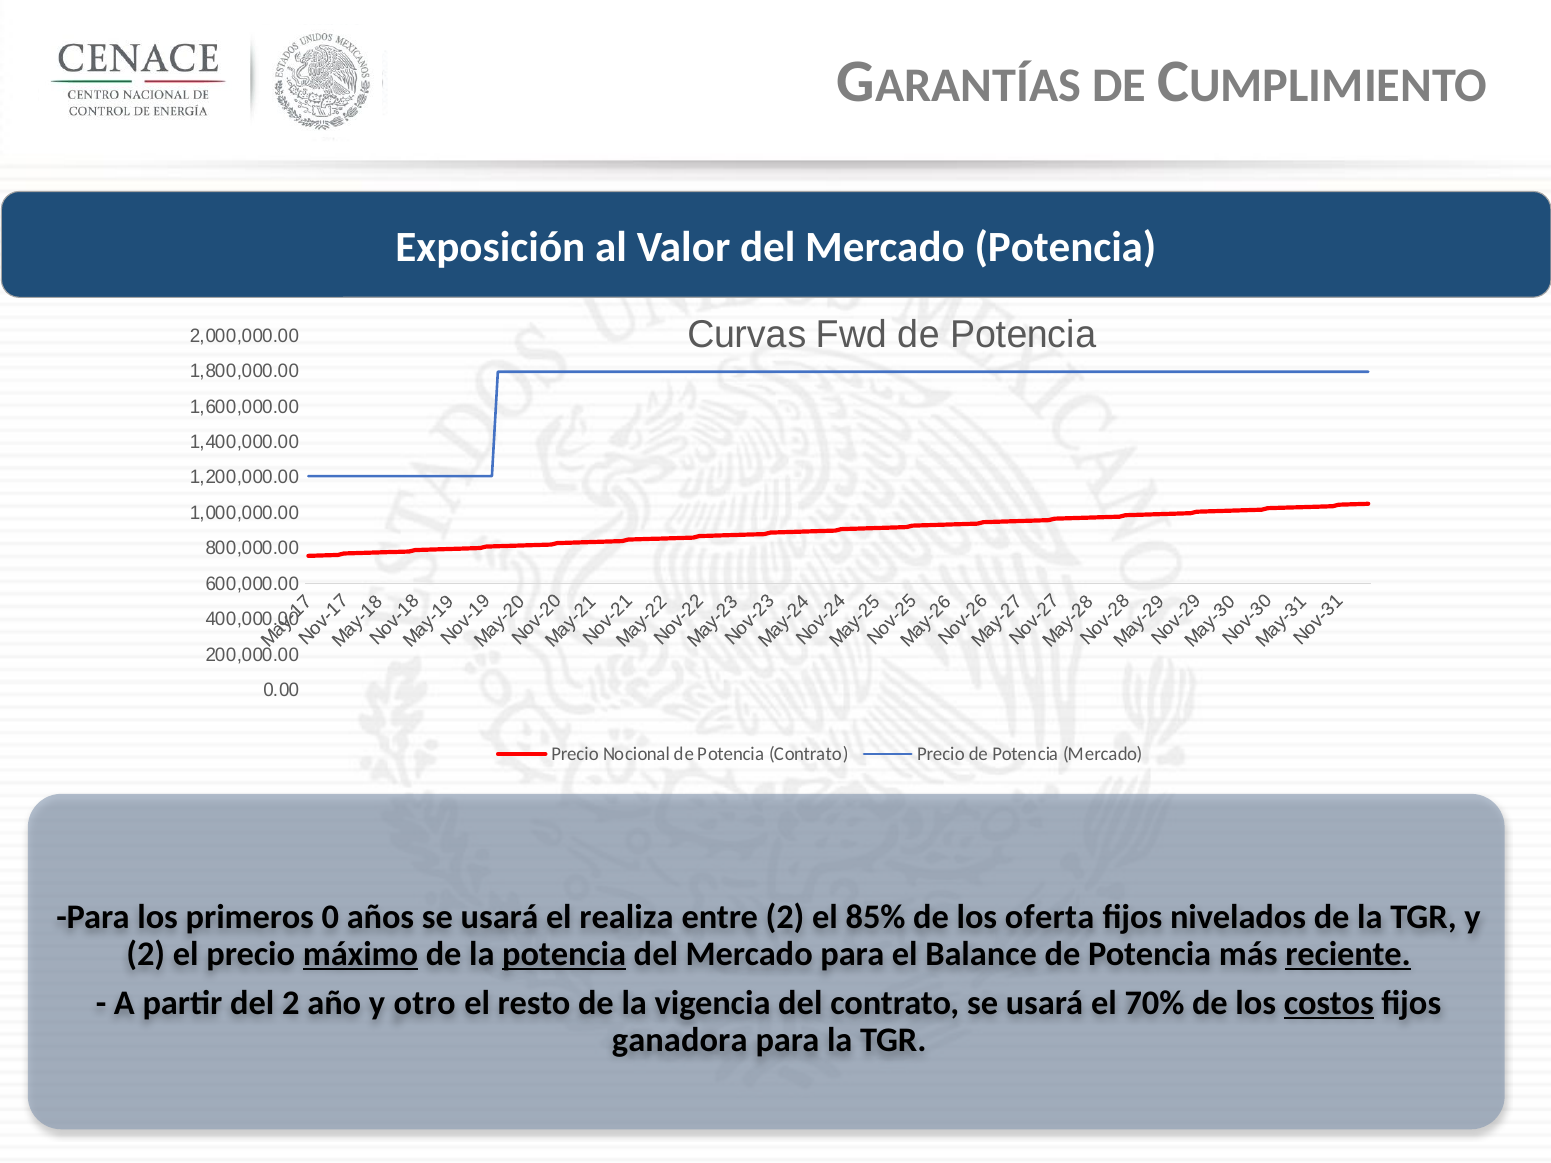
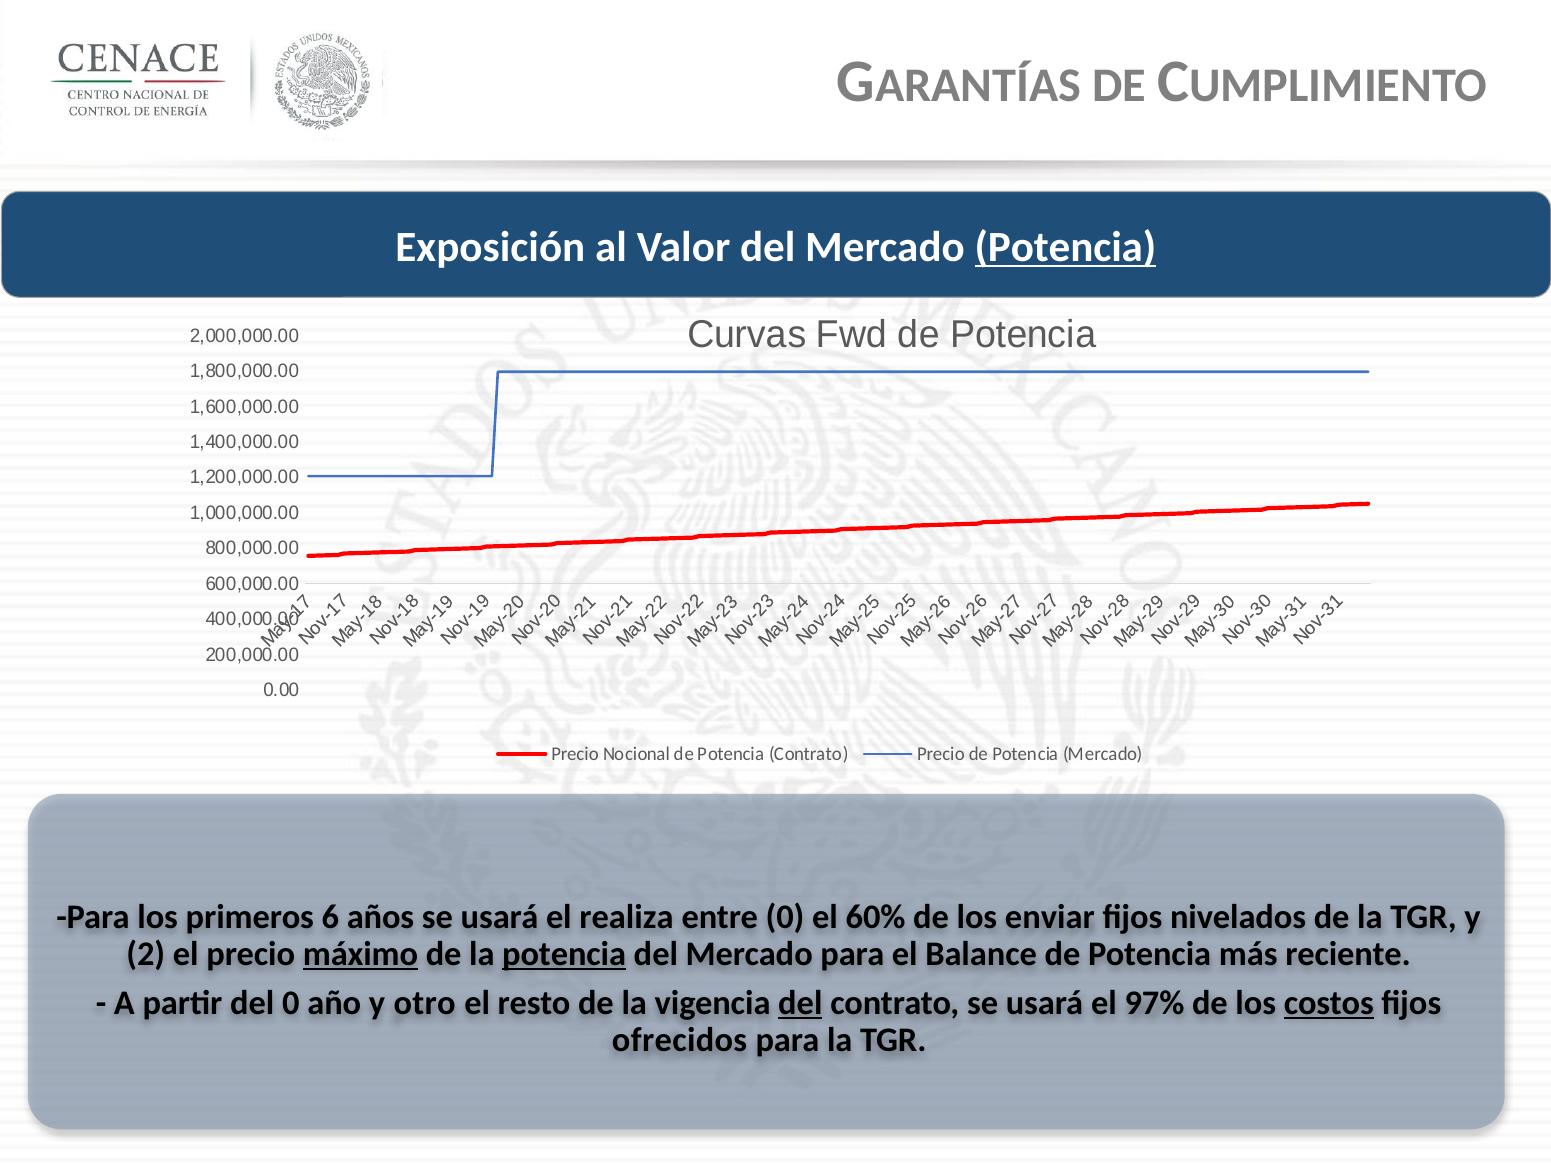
Potencia underline: none -> present (1065, 247)
0: 0 -> 6 (330, 917)
entre 2: 2 -> 0 (785, 917)
85%: 85% -> 60% (876, 917)
oferta: oferta -> enviar (1050, 917)
reciente underline: present -> none (1348, 954)
del 2: 2 -> 0 (291, 1004)
del underline: none -> present (800, 1004)
70%: 70% -> 97% (1154, 1004)
ganadora: ganadora -> ofrecidos (680, 1041)
